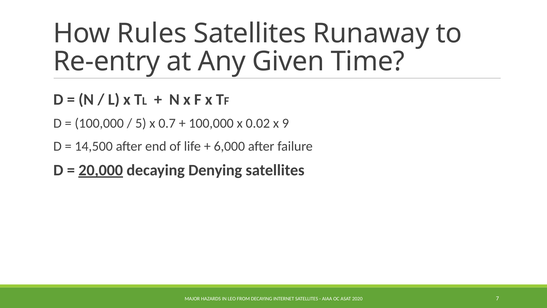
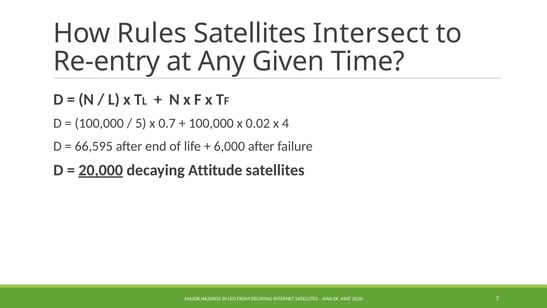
Runaway: Runaway -> Intersect (371, 33)
9: 9 -> 4 (286, 123)
14,500: 14,500 -> 66,595 (94, 146)
Denying: Denying -> Attitude (215, 170)
